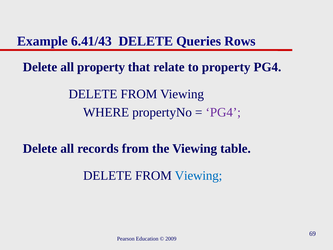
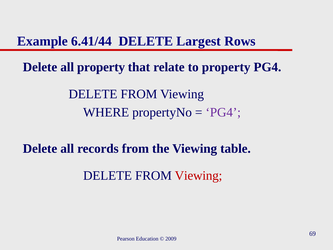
6.41/43: 6.41/43 -> 6.41/44 (92, 41)
Queries: Queries -> Largest (199, 41)
Viewing colour: blue -> red (199, 175)
